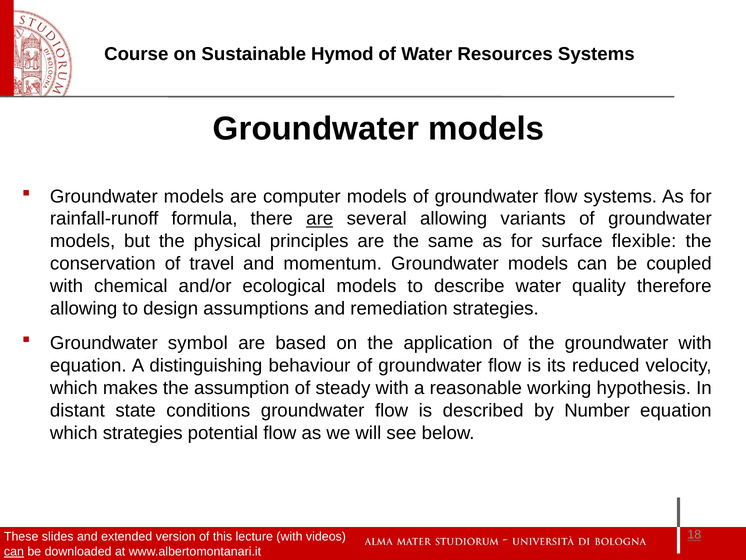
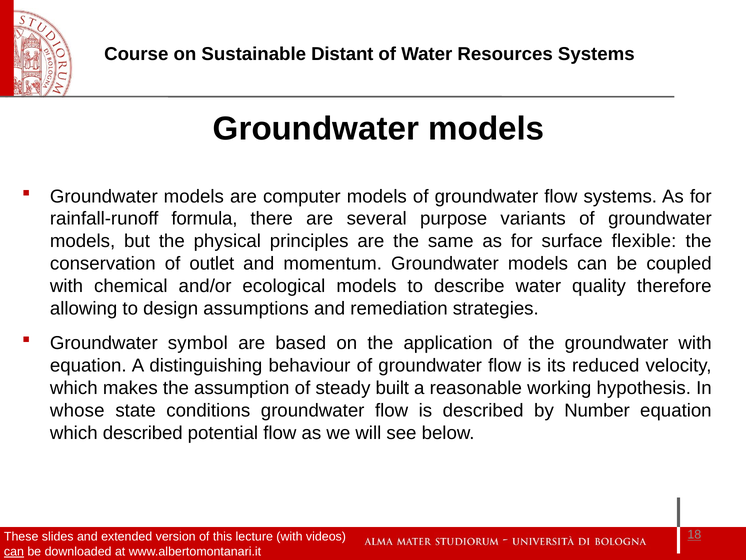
Hymod: Hymod -> Distant (342, 54)
are underline: present -> none (320, 219)
several allowing: allowing -> purpose (454, 219)
travel: travel -> outlet (212, 263)
steady with: with -> built (392, 388)
distant: distant -> whose (77, 410)
which strategies: strategies -> described (143, 432)
